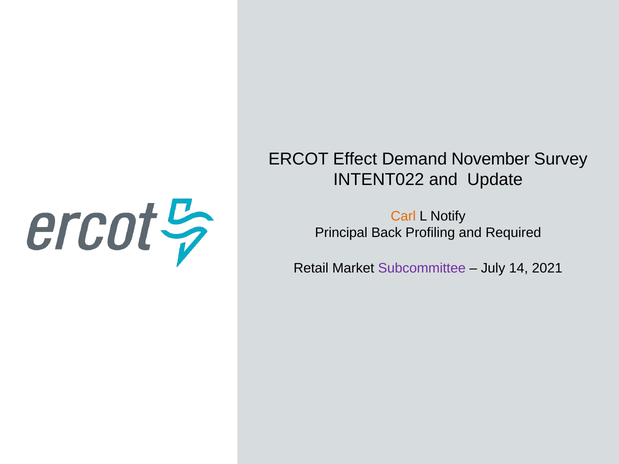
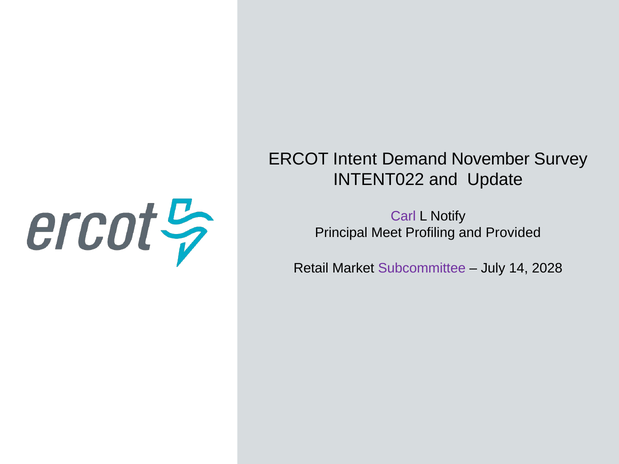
Effect: Effect -> Intent (355, 159)
Carl colour: orange -> purple (403, 217)
Back: Back -> Meet (387, 233)
Required: Required -> Provided (513, 233)
2021: 2021 -> 2028 (547, 268)
